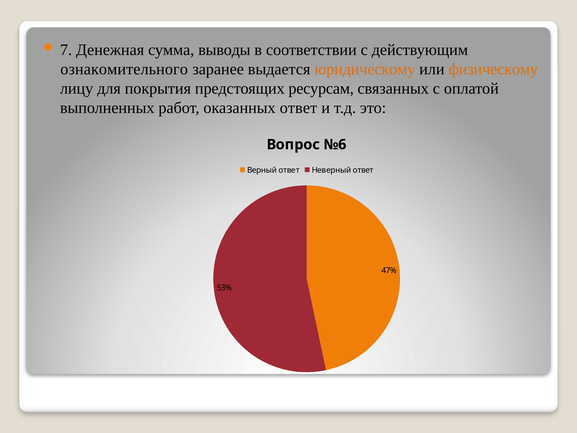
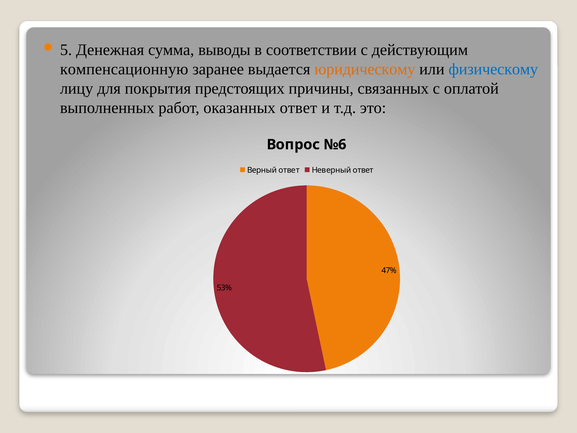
7: 7 -> 5 (66, 50)
ознакомительного: ознакомительного -> компенсационную (124, 69)
физическому colour: orange -> blue (493, 69)
ресурсам: ресурсам -> причины (321, 89)
